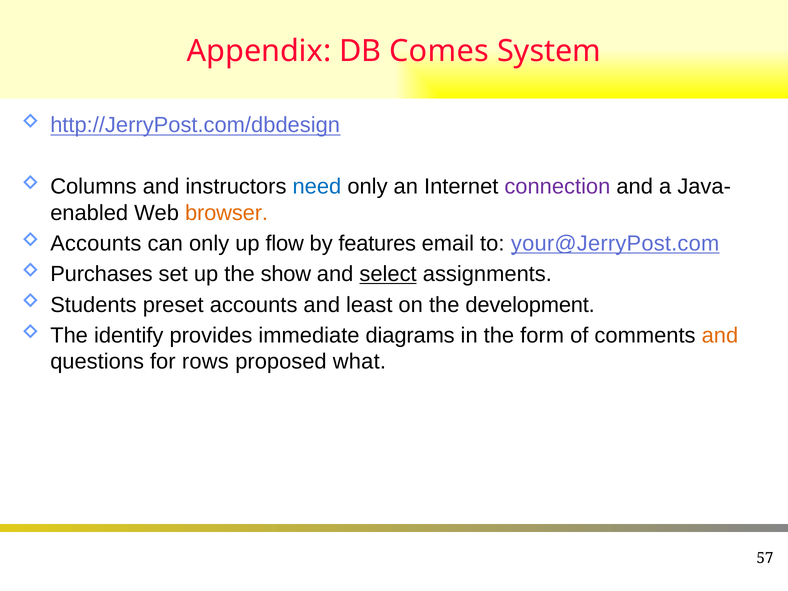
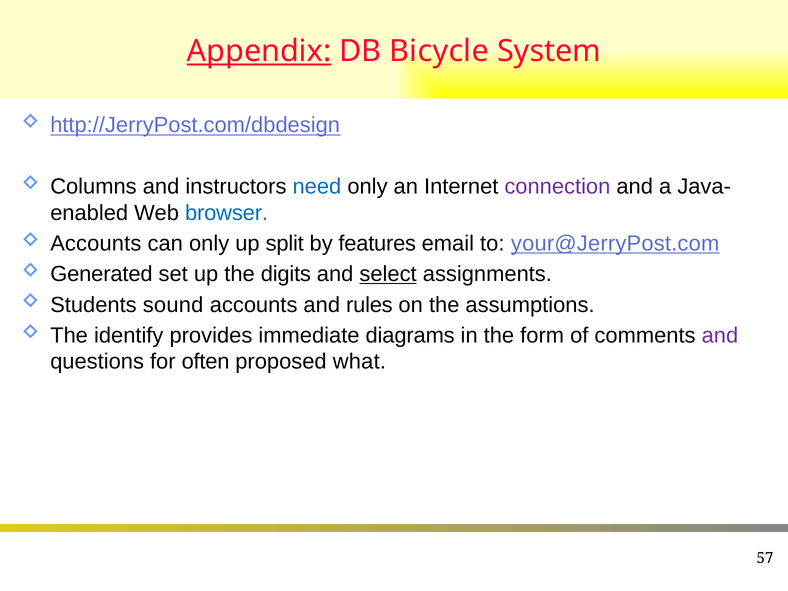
Appendix underline: none -> present (259, 51)
Comes: Comes -> Bicycle (439, 51)
browser colour: orange -> blue (226, 213)
flow: flow -> split (285, 243)
Purchases: Purchases -> Generated (101, 274)
show: show -> digits (286, 274)
preset: preset -> sound (173, 305)
least: least -> rules (369, 305)
development: development -> assumptions (530, 305)
and colour: orange -> purple (720, 335)
rows: rows -> often (206, 362)
